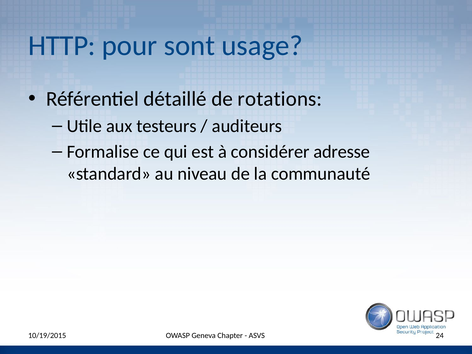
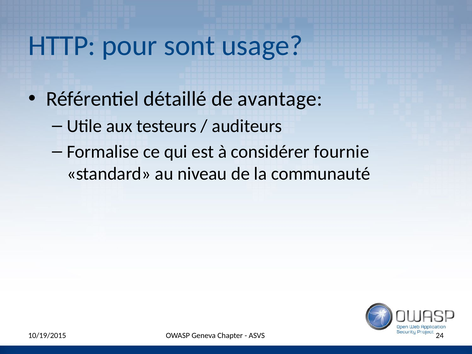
rotations: rotations -> avantage (280, 99)
adresse: adresse -> fournie (341, 152)
